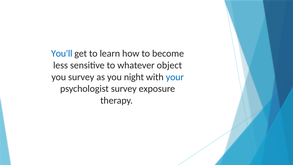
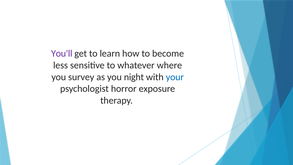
You'll colour: blue -> purple (62, 53)
object: object -> where (169, 65)
psychologist survey: survey -> horror (124, 89)
